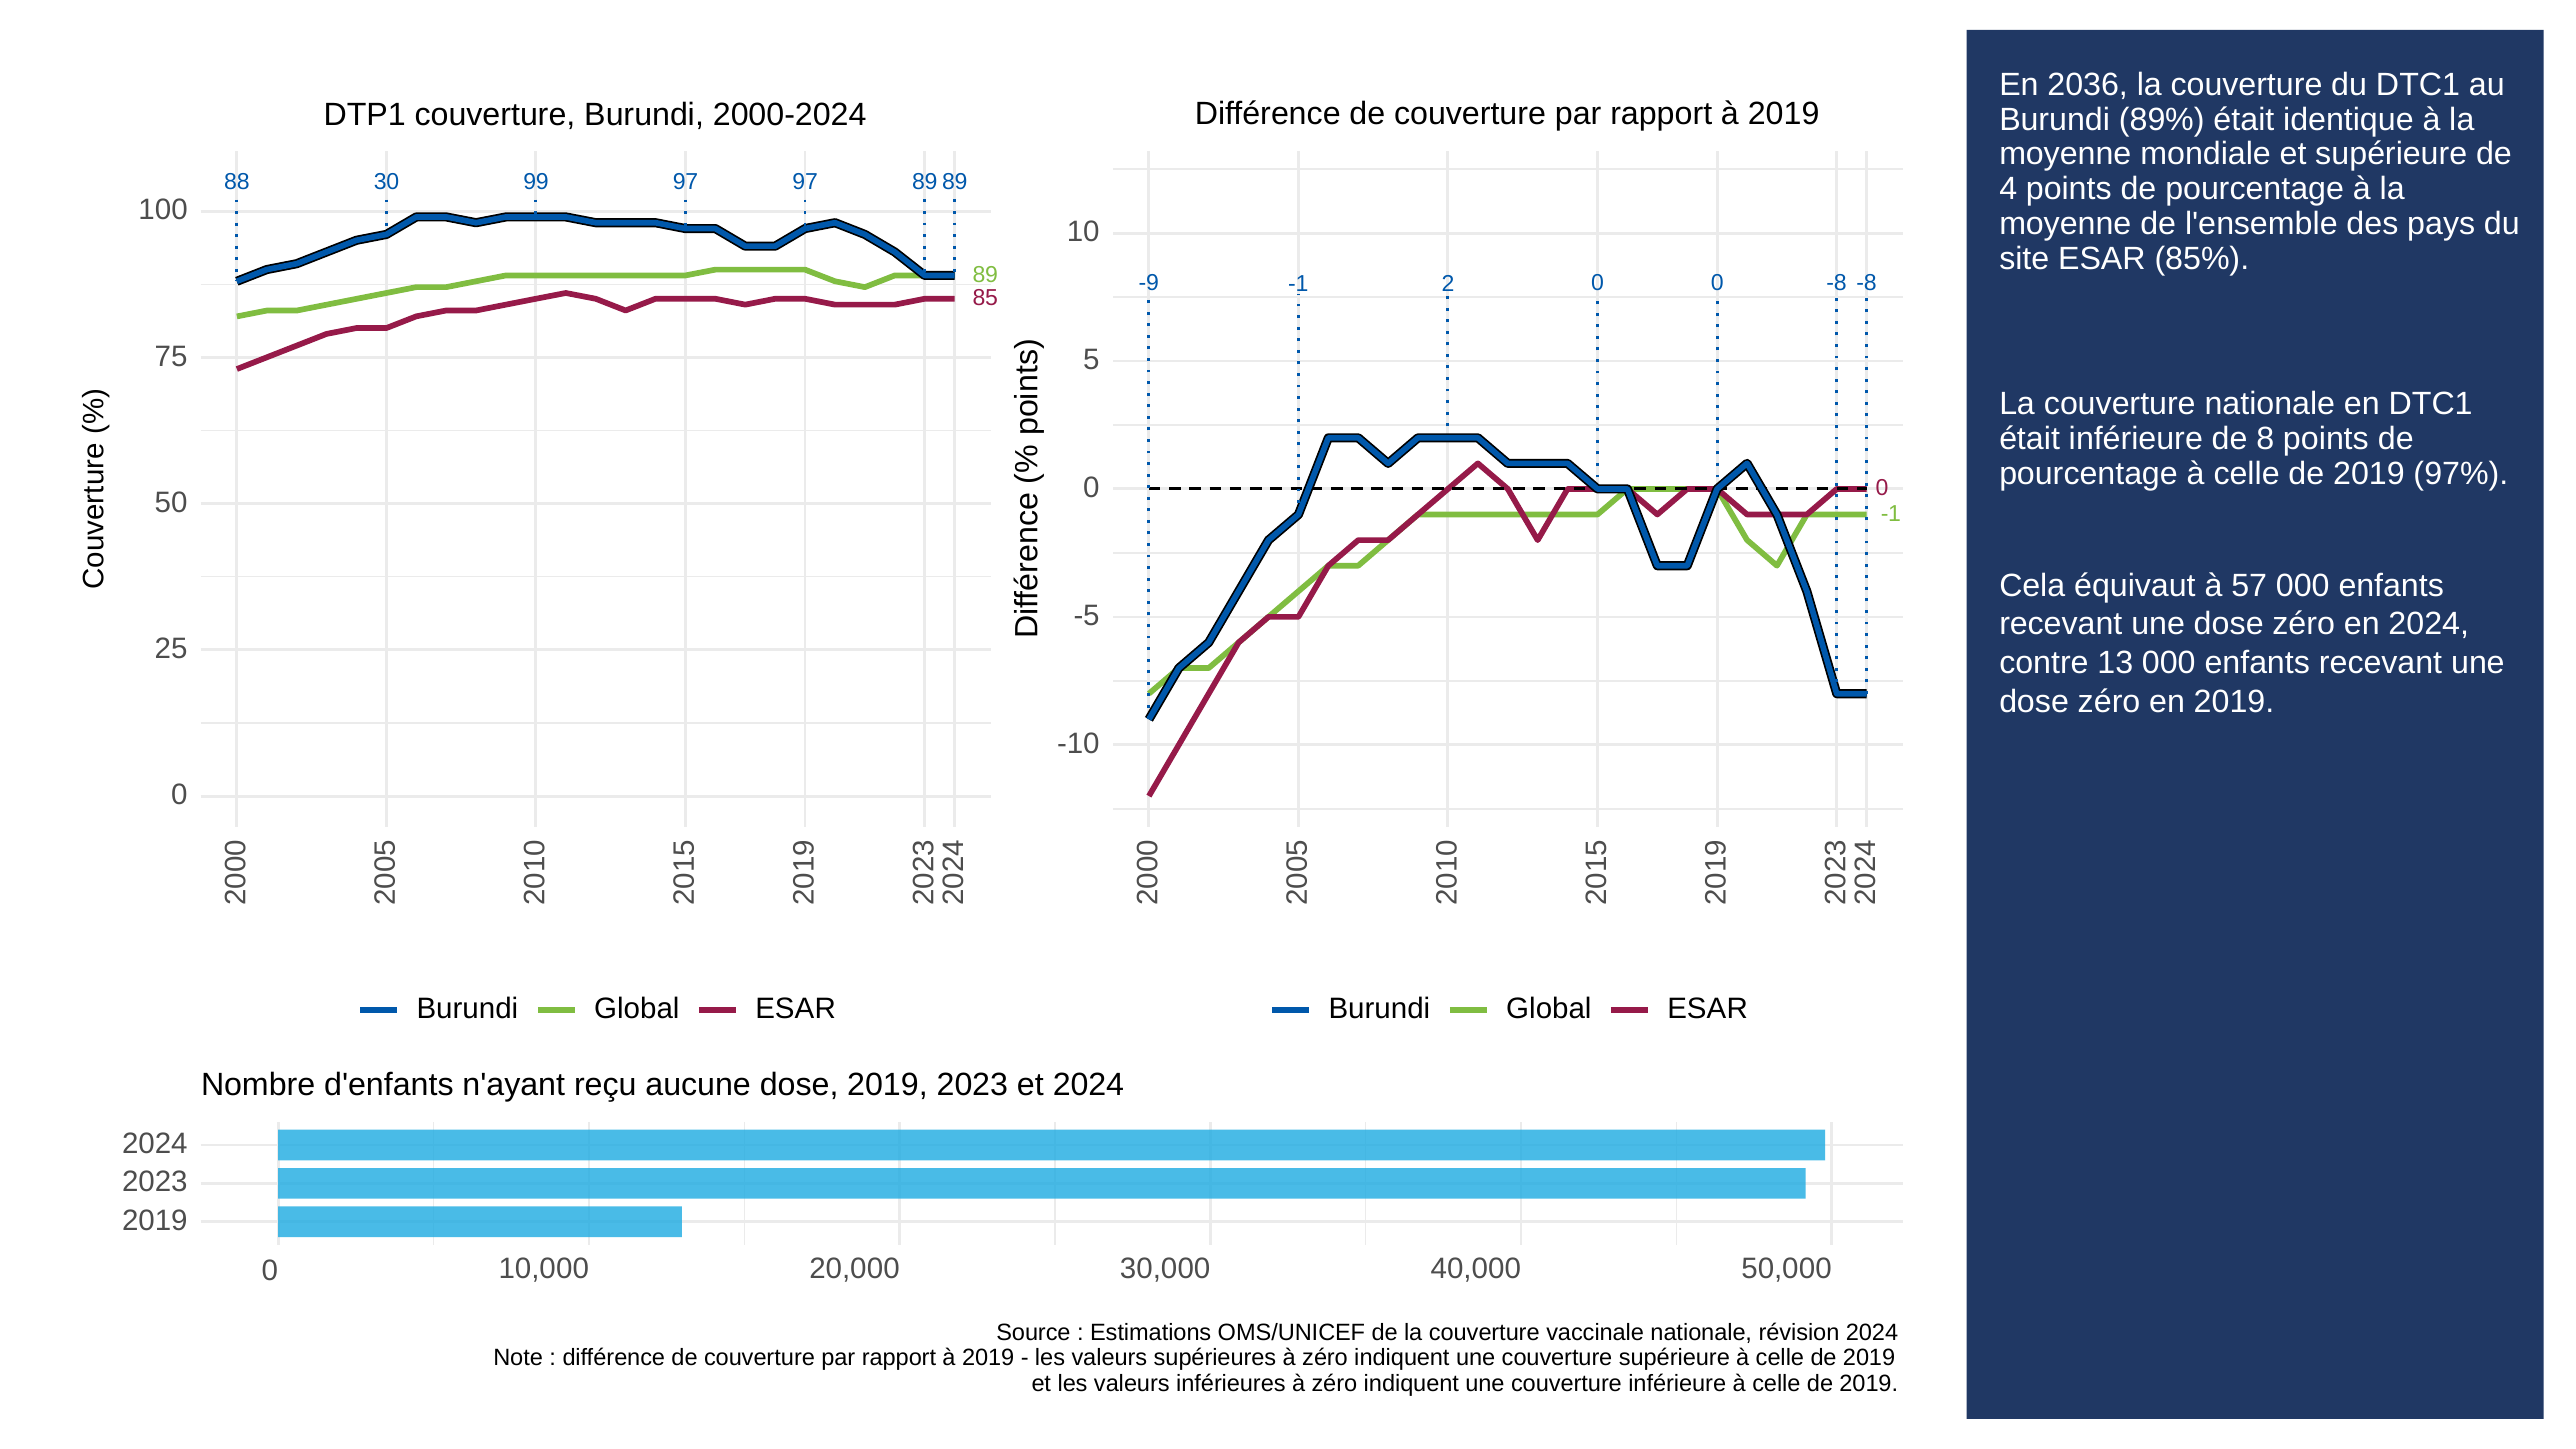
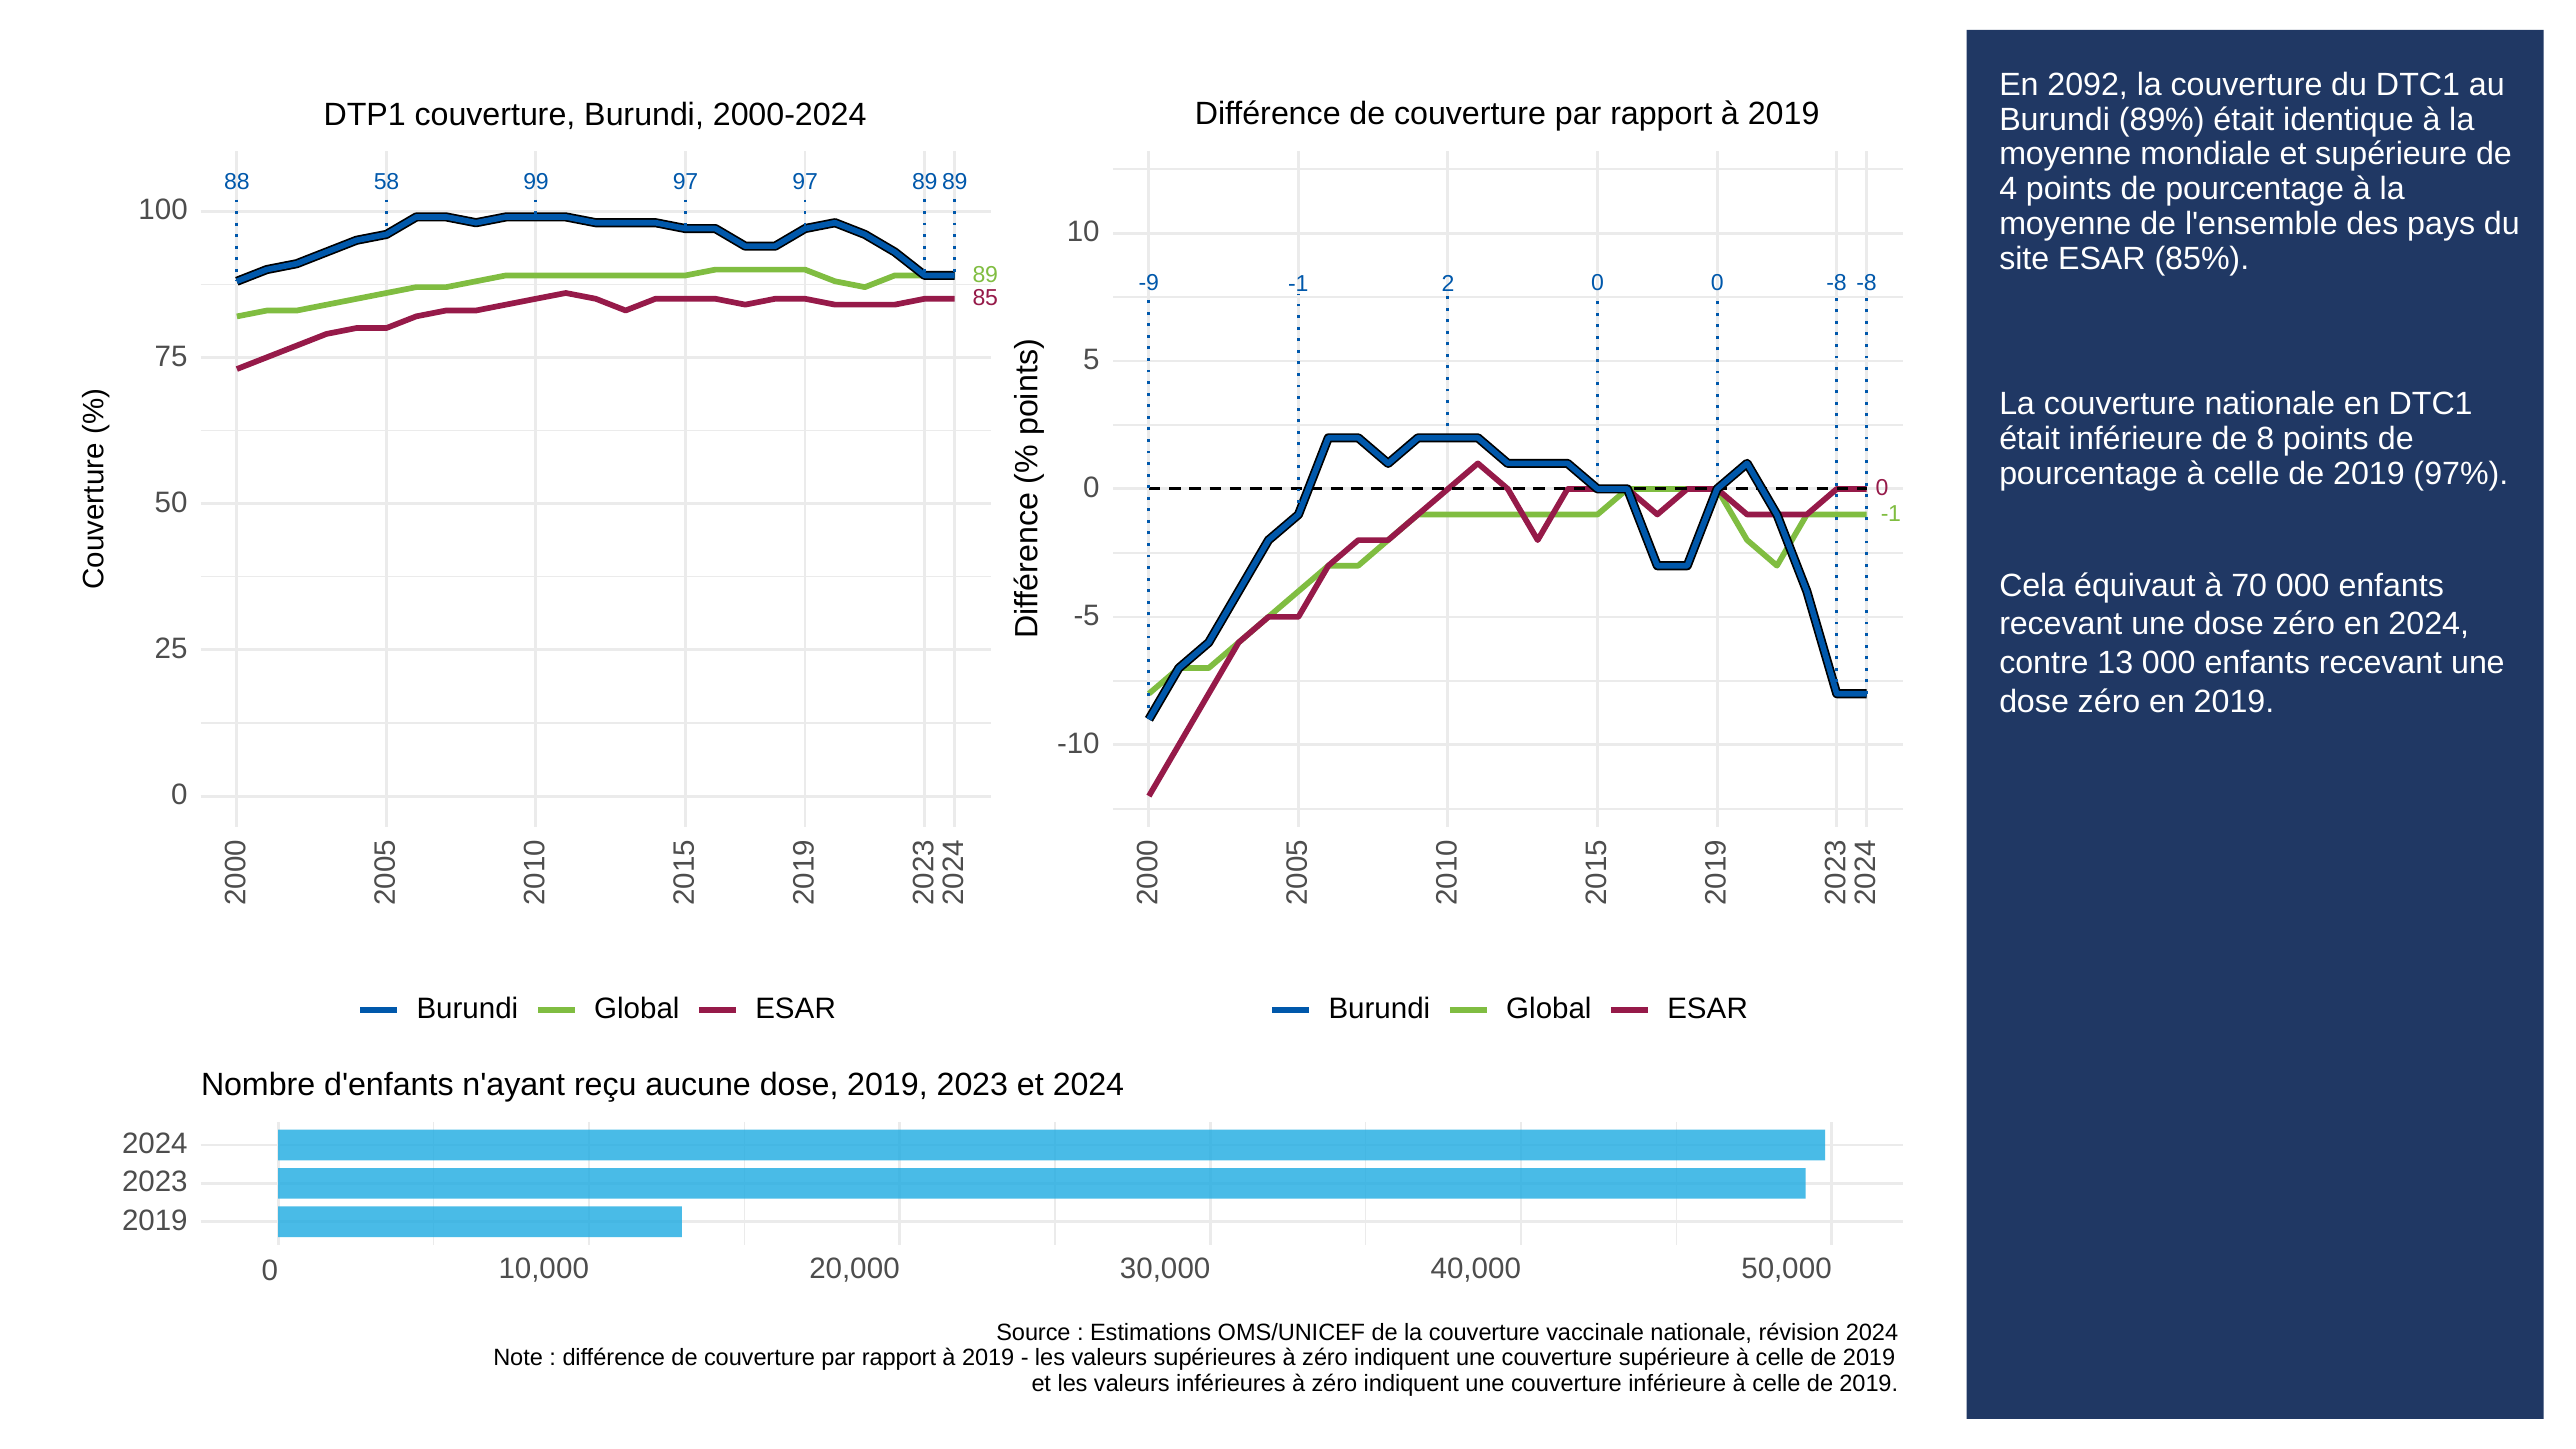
2036: 2036 -> 2092 (2088, 85)
30: 30 -> 58 (387, 182)
57: 57 -> 70 (2249, 585)
